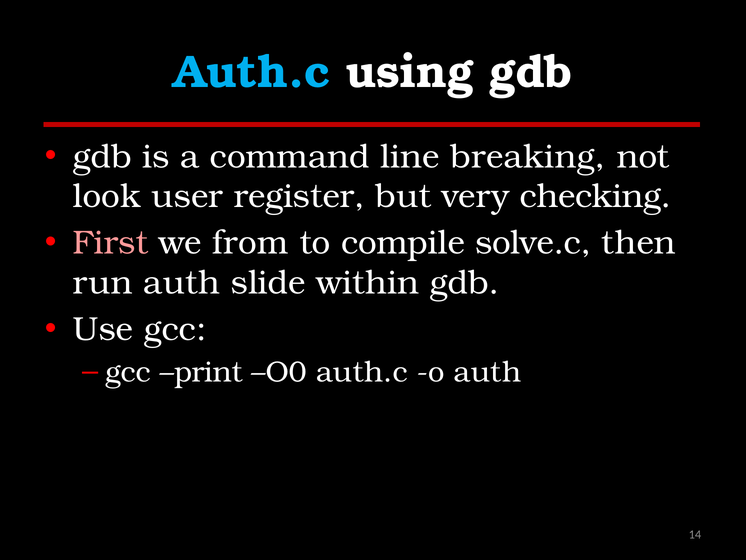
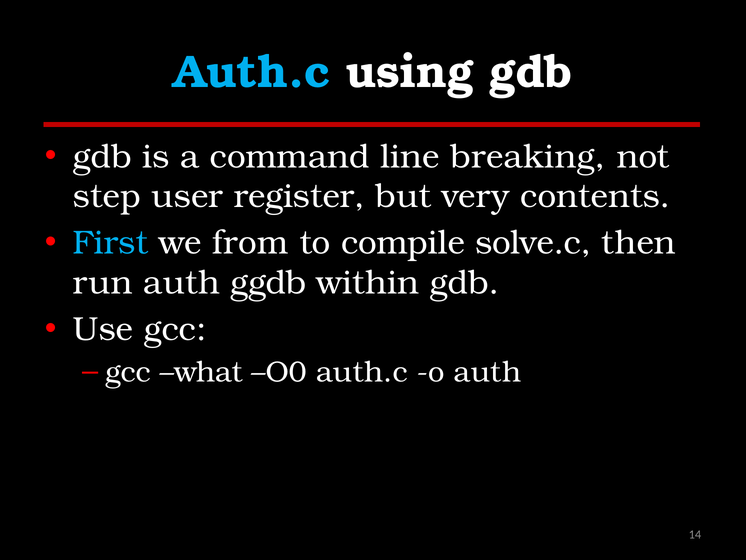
look: look -> step (107, 196)
checking: checking -> contents (595, 196)
First colour: pink -> light blue (110, 243)
slide: slide -> ggdb (268, 283)
print: print -> what (201, 372)
